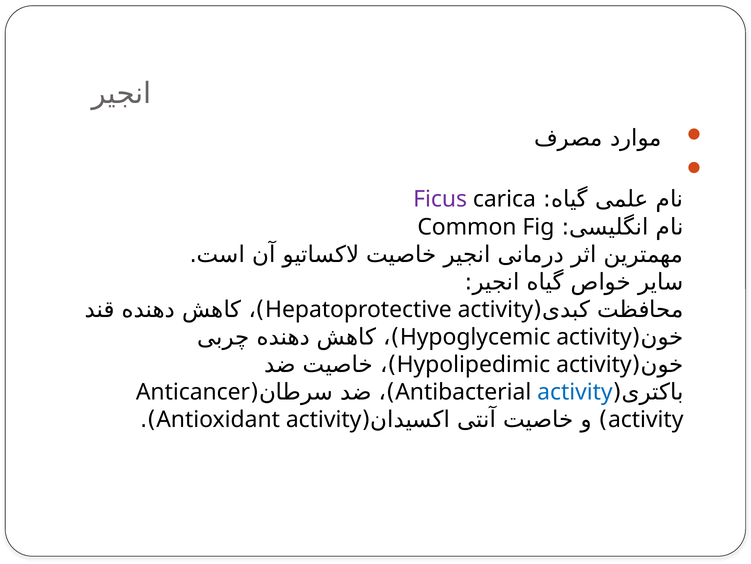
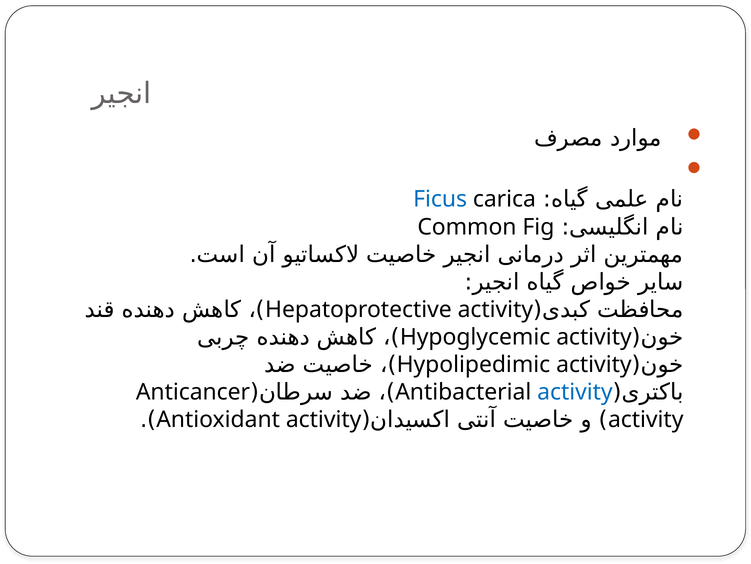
Ficus colour: purple -> blue (440, 199)
